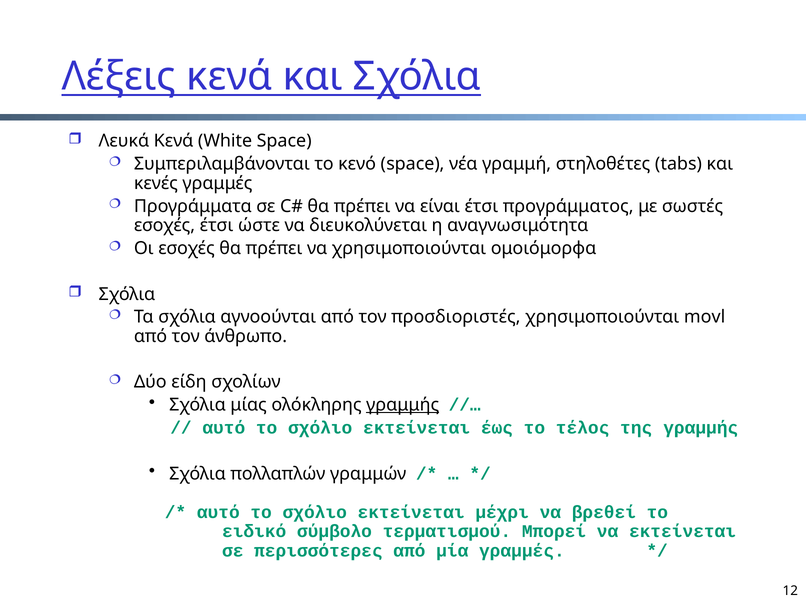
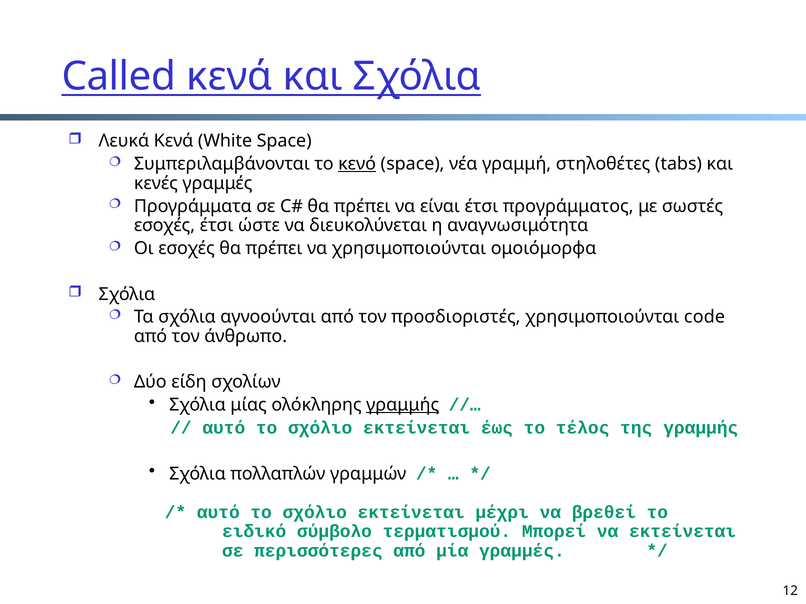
Λέξεις: Λέξεις -> Called (119, 77)
κενό underline: none -> present (357, 164)
movl: movl -> code (705, 317)
